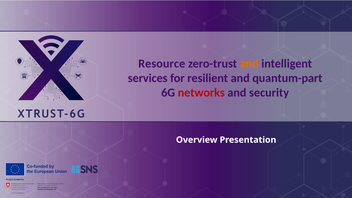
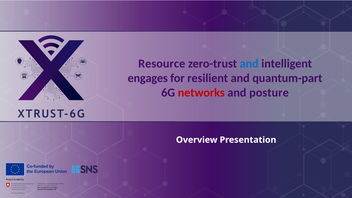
and colour: orange -> blue (249, 64)
services: services -> engages (148, 78)
security: security -> posture (269, 93)
